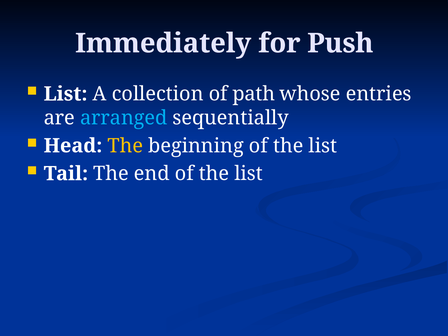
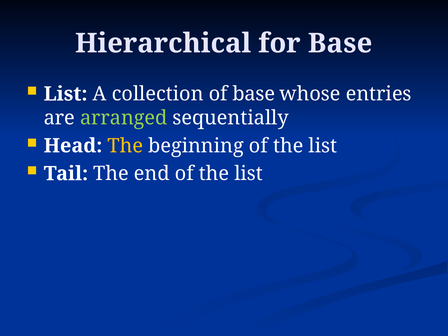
Immediately: Immediately -> Hierarchical (163, 43)
for Push: Push -> Base (340, 43)
of path: path -> base (254, 94)
arranged colour: light blue -> light green (124, 118)
